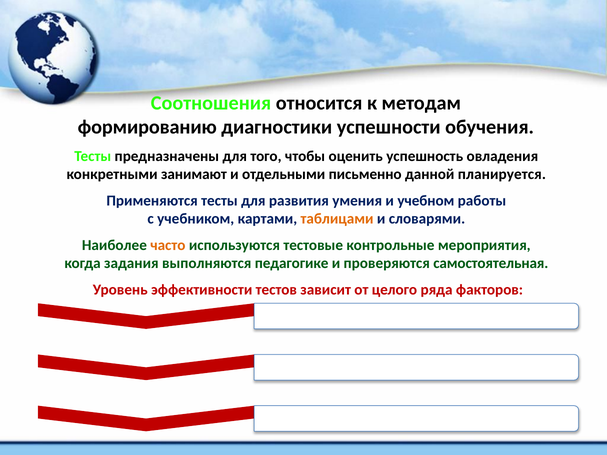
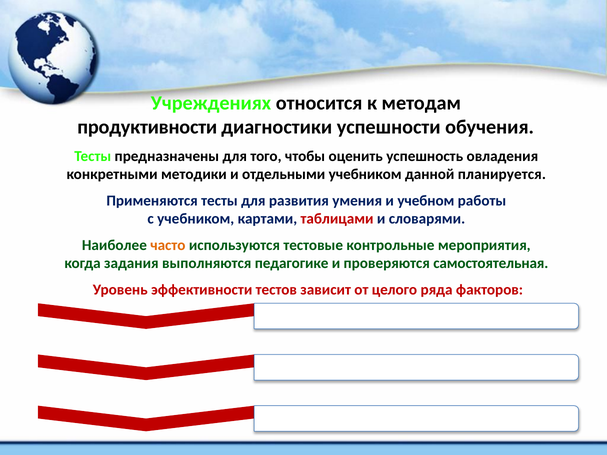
Соотношения: Соотношения -> Учреждениях (211, 103)
формированию: формированию -> продуктивности (147, 127)
занимают: занимают -> методики (194, 174)
отдельными письменно: письменно -> учебником (365, 174)
таблицами colour: orange -> red (337, 219)
